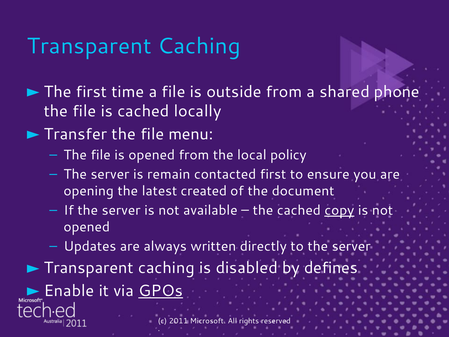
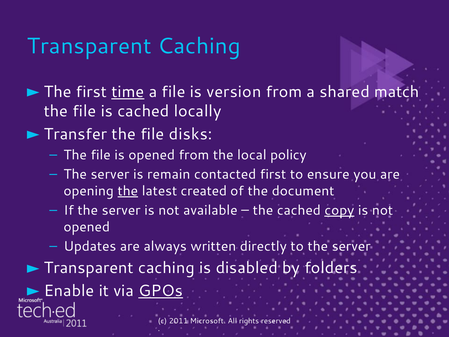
time underline: none -> present (128, 92)
outside: outside -> version (234, 92)
phone: phone -> match (397, 92)
menu: menu -> disks (191, 134)
the underline: none -> present (128, 191)
defines: defines -> folders (331, 268)
